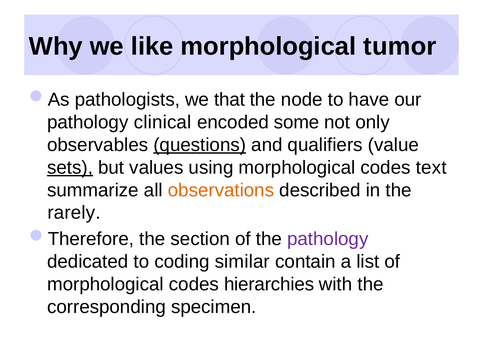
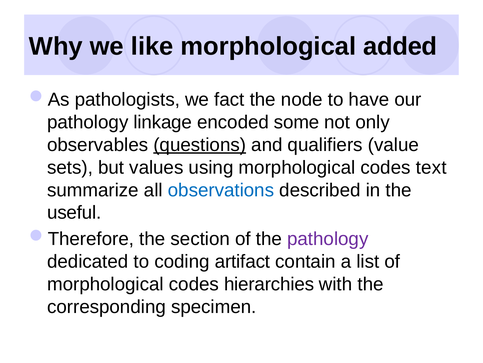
tumor: tumor -> added (400, 46)
that: that -> fact (229, 100)
clinical: clinical -> linkage (163, 122)
sets underline: present -> none (70, 167)
observations colour: orange -> blue (221, 190)
rarely: rarely -> useful (74, 212)
similar: similar -> artifact (242, 261)
